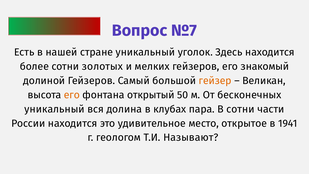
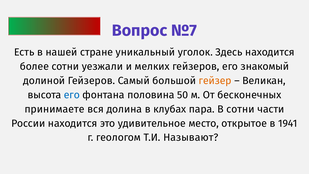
золотых: золотых -> уезжали (102, 66)
его colour: orange -> blue (72, 95)
открытый: открытый -> половина (151, 95)
уникальный: уникальный -> принимаете (55, 109)
